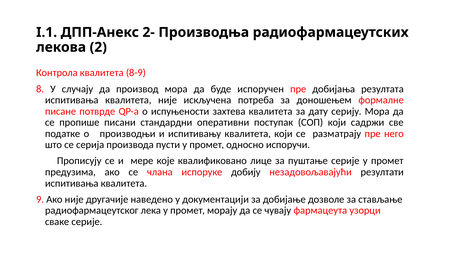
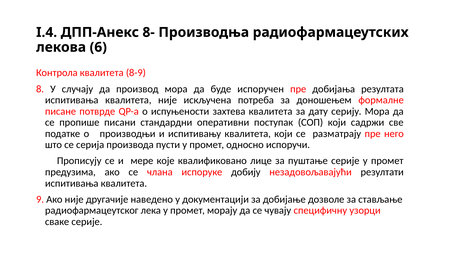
I.1: I.1 -> I.4 (47, 32)
2-: 2- -> 8- (149, 32)
2: 2 -> 6 (98, 47)
фармацеута: фармацеута -> специфичну (320, 211)
